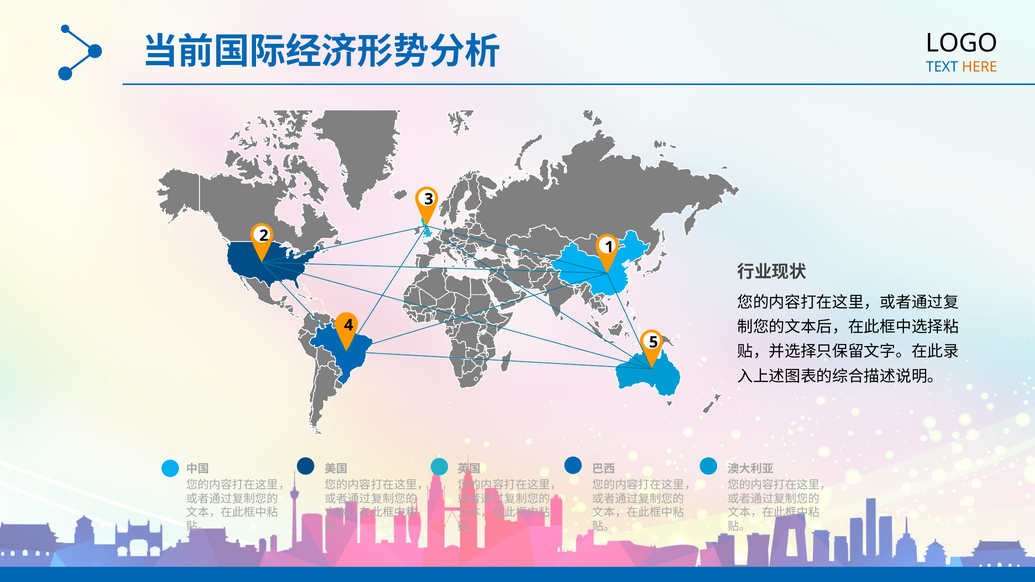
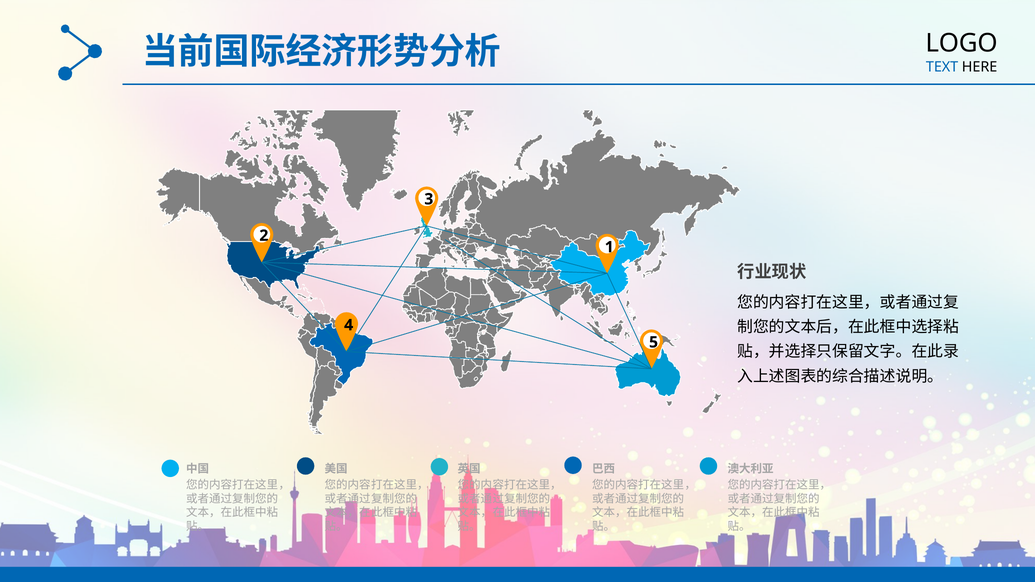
HERE colour: orange -> black (980, 67)
